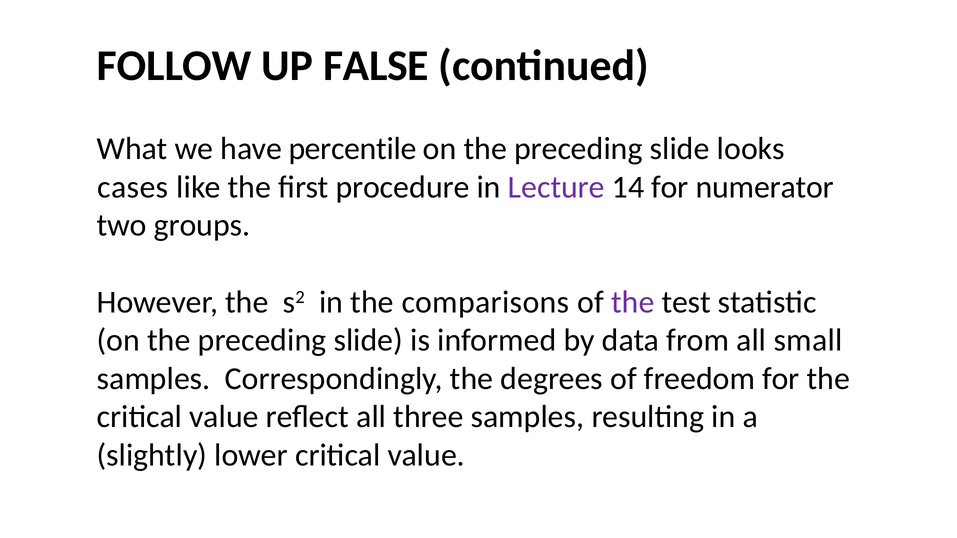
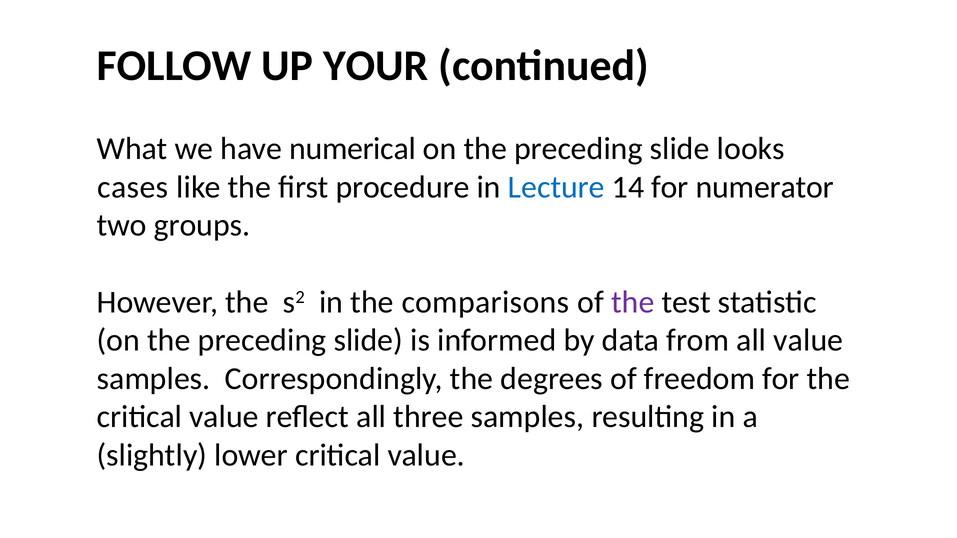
FALSE: FALSE -> YOUR (376, 66)
percentile: percentile -> numerical (353, 149)
Lecture colour: purple -> blue (556, 187)
all small: small -> value (808, 340)
